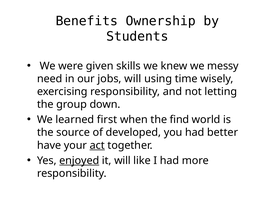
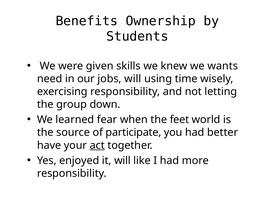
messy: messy -> wants (223, 66)
first: first -> fear (107, 120)
find: find -> feet (179, 120)
developed: developed -> participate (133, 133)
enjoyed underline: present -> none (79, 161)
